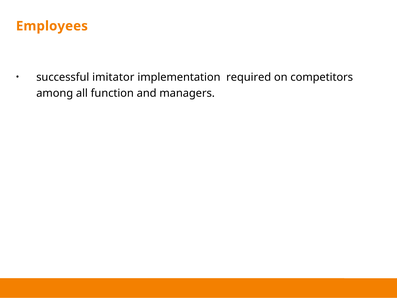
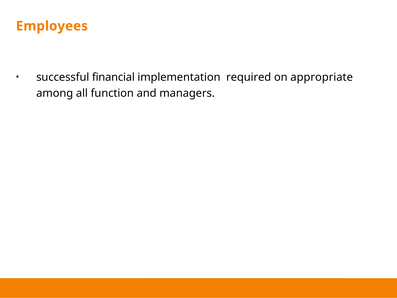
imitator: imitator -> financial (113, 77)
competitors: competitors -> appropriate (322, 77)
